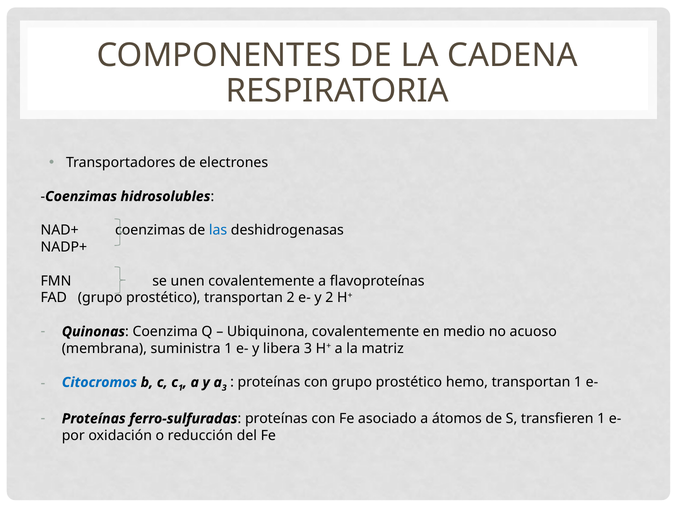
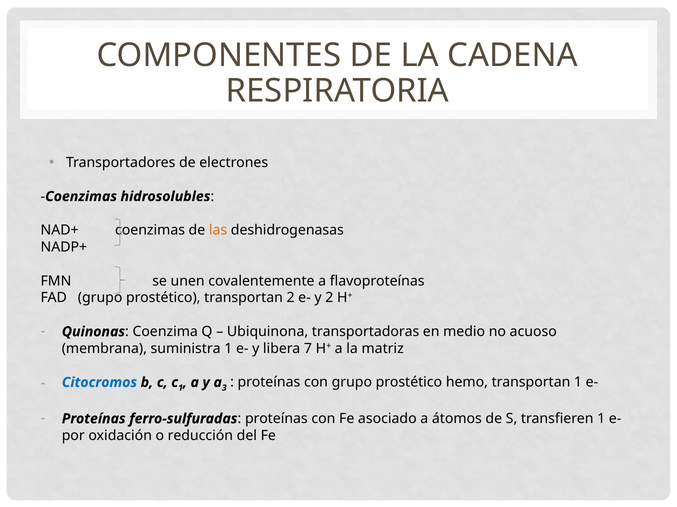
las colour: blue -> orange (218, 231)
Ubiquinona covalentemente: covalentemente -> transportadoras (366, 332)
libera 3: 3 -> 7 (308, 349)
